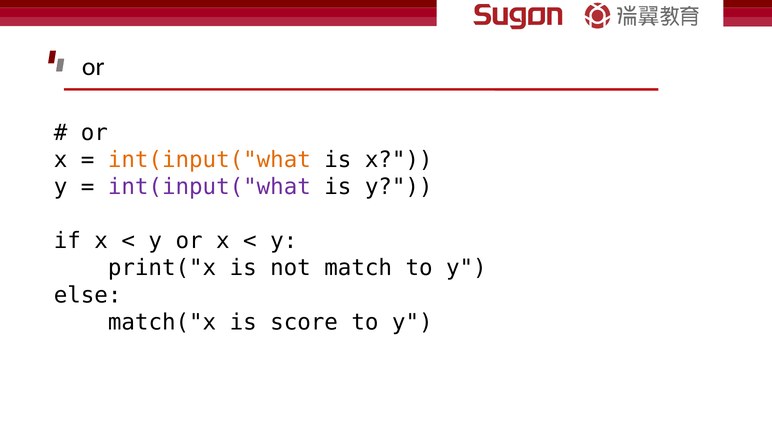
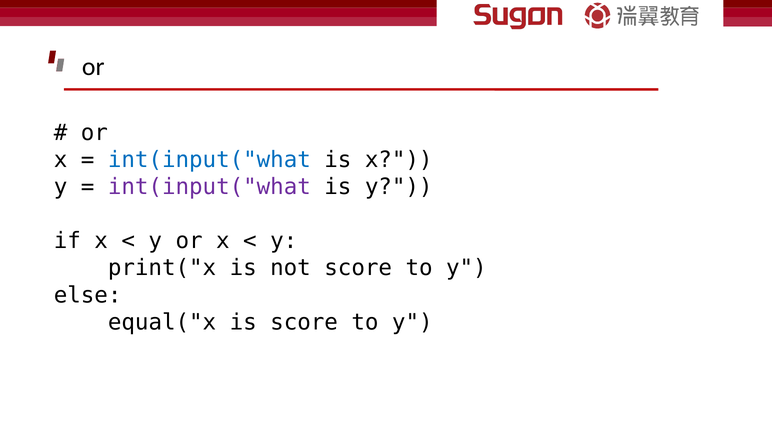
int(input("what colour: orange -> blue (209, 160)
not match: match -> score (358, 268)
match("x: match("x -> equal("x (162, 322)
